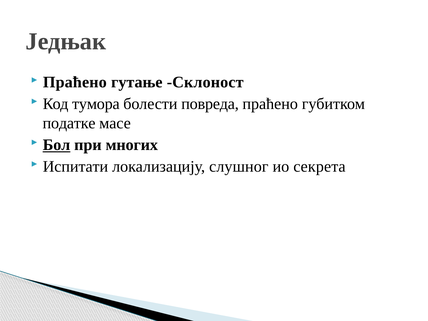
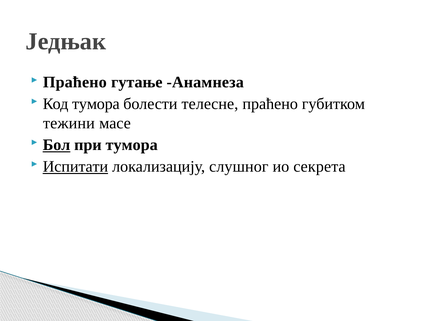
Склоност: Склоност -> Анамнеза (205, 82)
повреда: повреда -> телесне (210, 104)
податке: податке -> тежини (69, 123)
при многих: многих -> тумора (132, 145)
Испитати underline: none -> present (75, 166)
